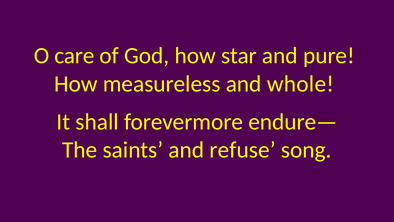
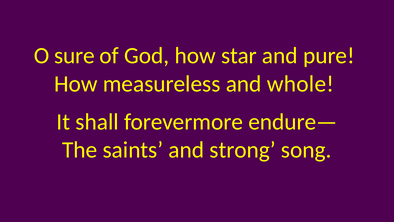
care: care -> sure (74, 56)
refuse: refuse -> strong (243, 150)
